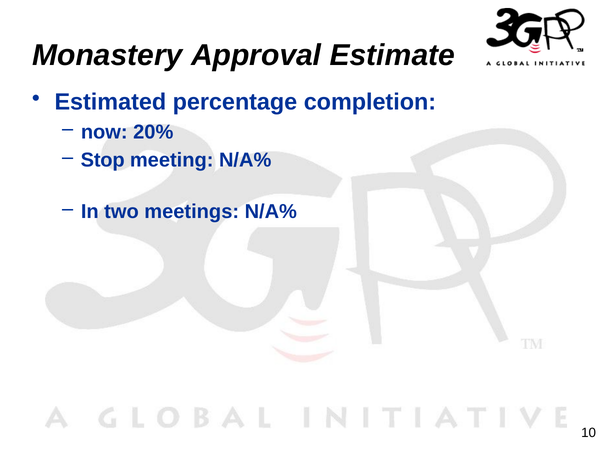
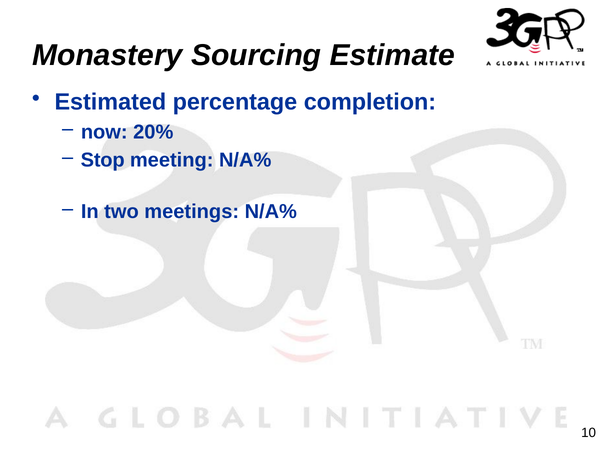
Approval: Approval -> Sourcing (256, 55)
